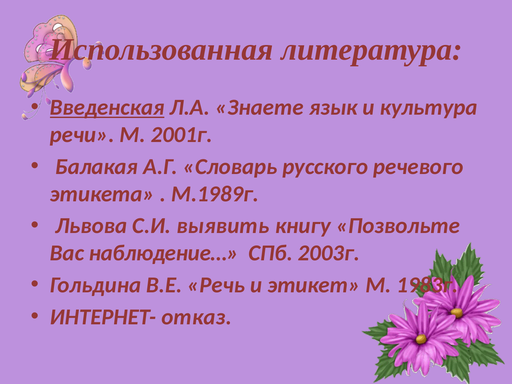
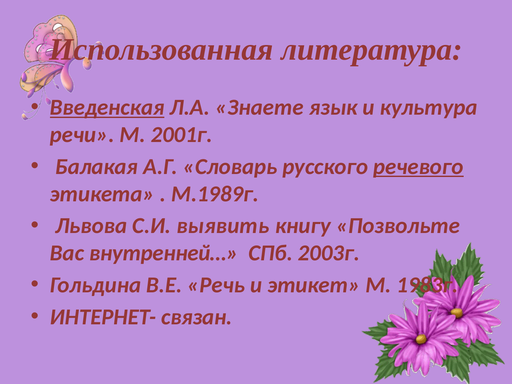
речевого underline: none -> present (418, 167)
наблюдение…: наблюдение… -> внутренней… (164, 253)
отказ: отказ -> связан (197, 317)
